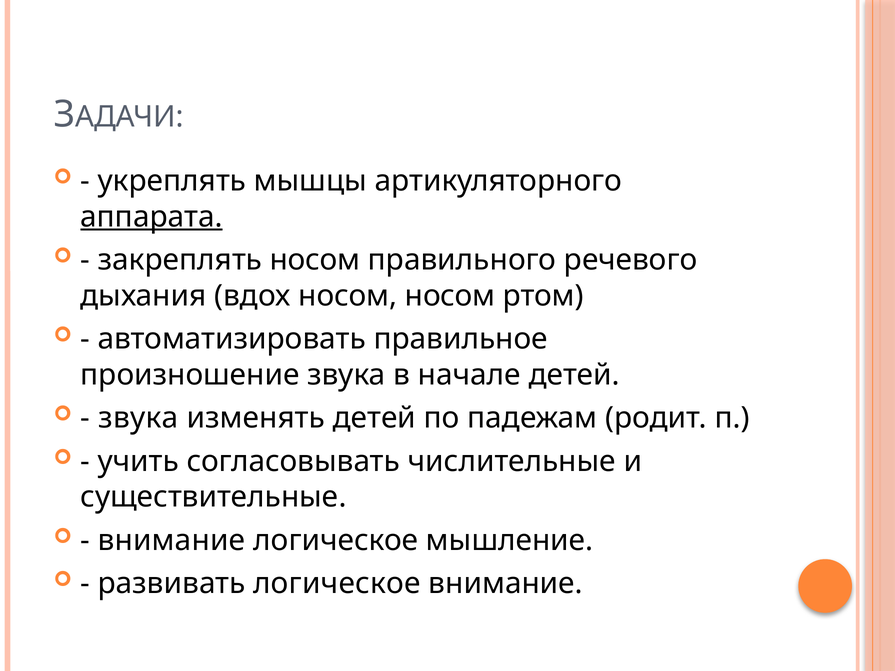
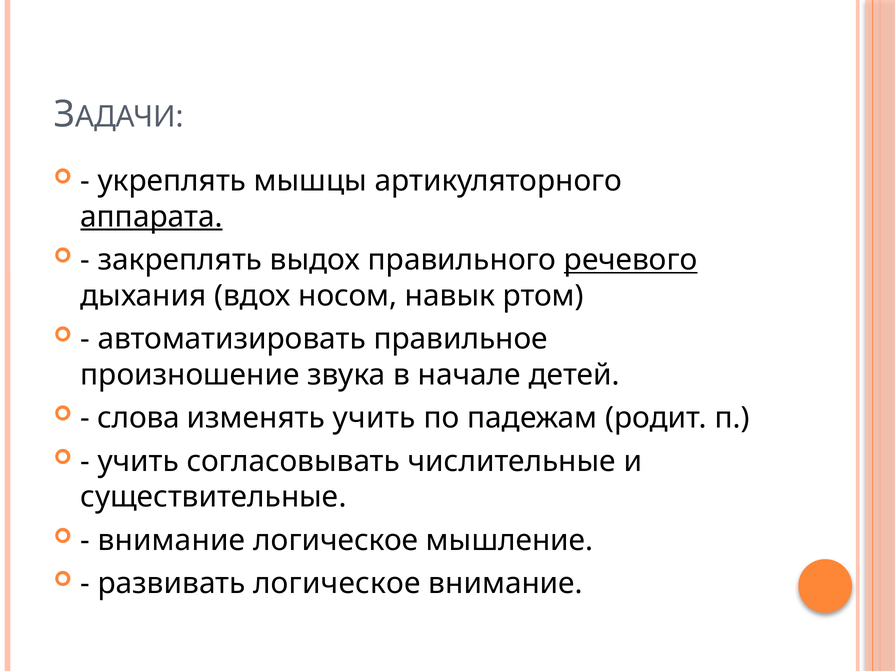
закреплять носом: носом -> выдох (315, 260)
речевого underline: none -> present (631, 260)
носом носом: носом -> навык (450, 296)
звука: звука -> слова (139, 418)
изменять детей: детей -> учить (374, 418)
